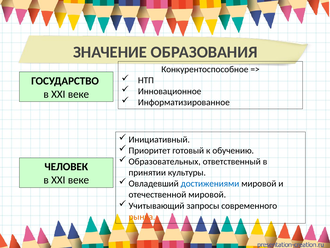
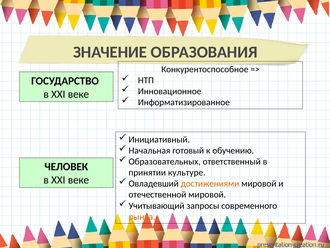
Приоритет: Приоритет -> Начальная (149, 150)
культуры: культуры -> культуре (187, 172)
достижениями colour: blue -> orange (210, 183)
